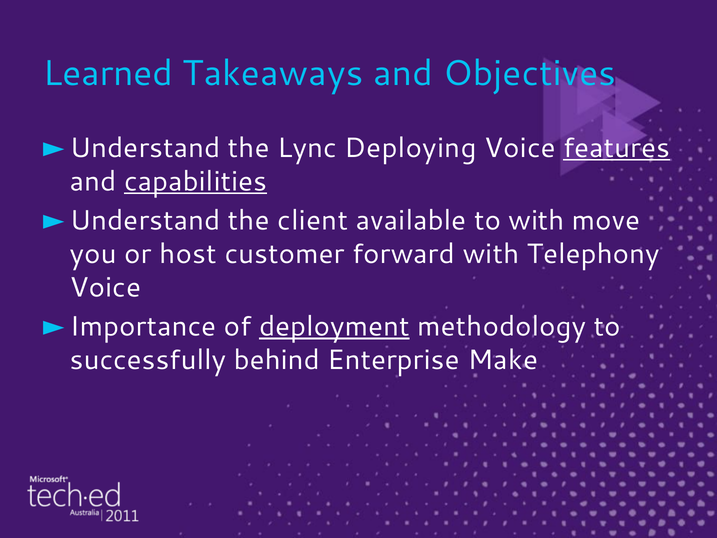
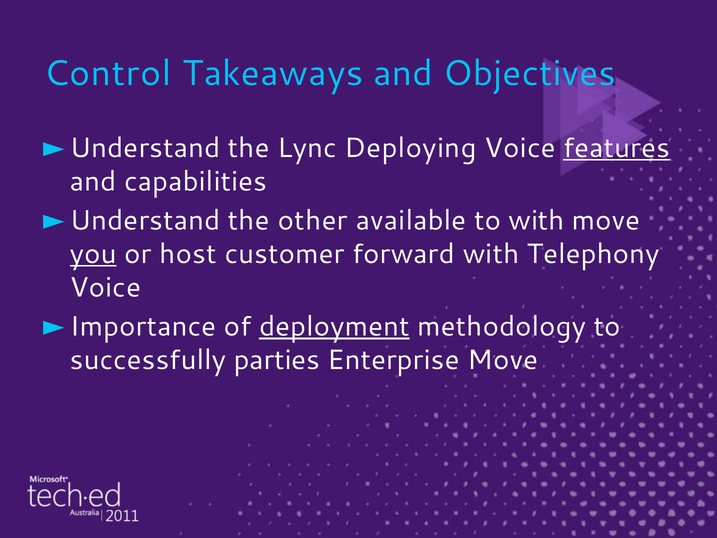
Learned: Learned -> Control (108, 73)
capabilities underline: present -> none (196, 181)
client: client -> other (313, 220)
you underline: none -> present (93, 254)
behind: behind -> parties (277, 360)
Enterprise Make: Make -> Move (503, 360)
